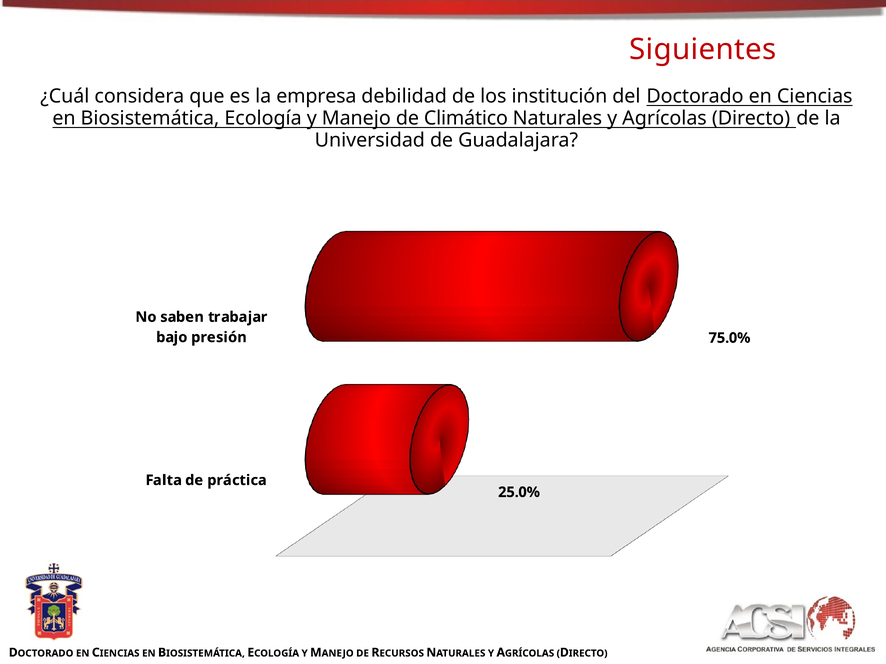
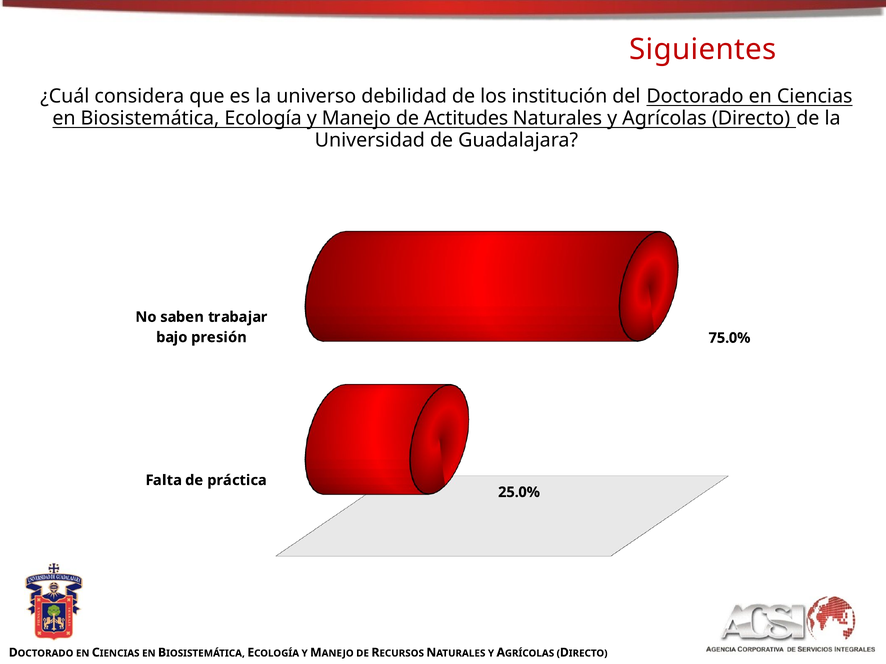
empresa: empresa -> universo (316, 96)
Climático: Climático -> Actitudes (466, 118)
